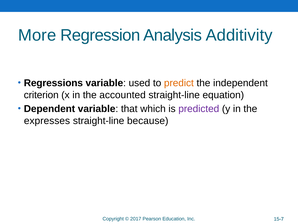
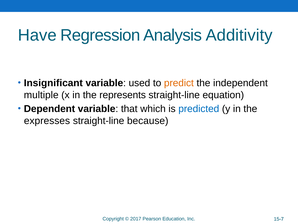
More: More -> Have (37, 35)
Regressions: Regressions -> Insignificant (53, 83)
criterion: criterion -> multiple (41, 95)
accounted: accounted -> represents (123, 95)
predicted colour: purple -> blue (199, 109)
